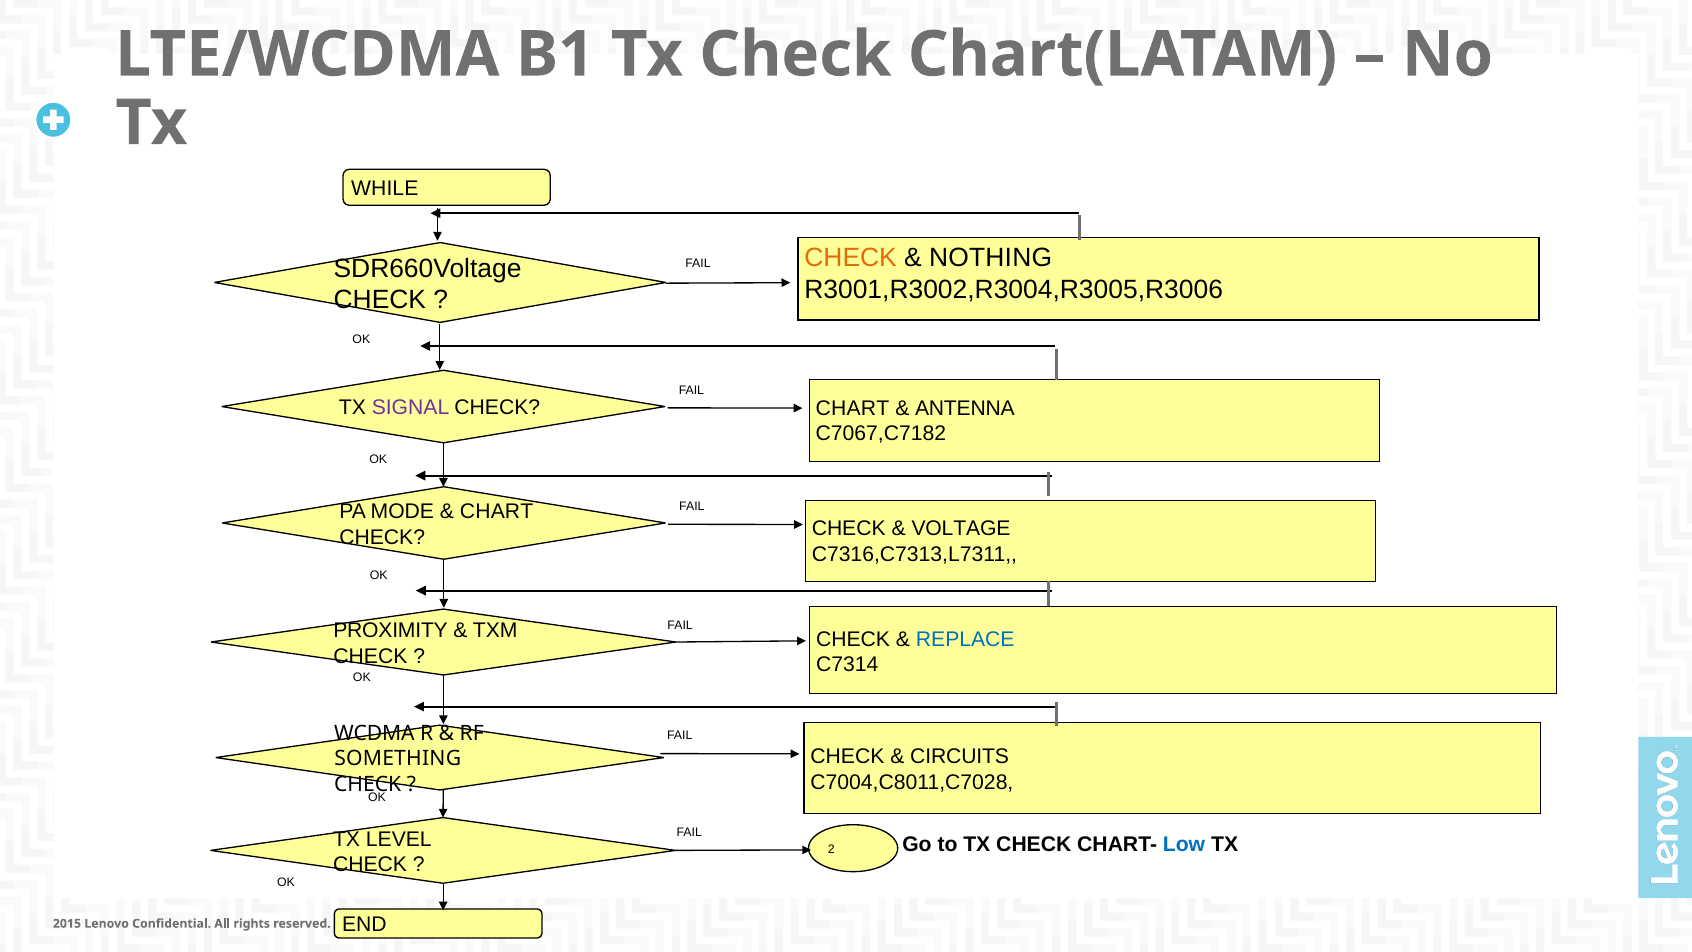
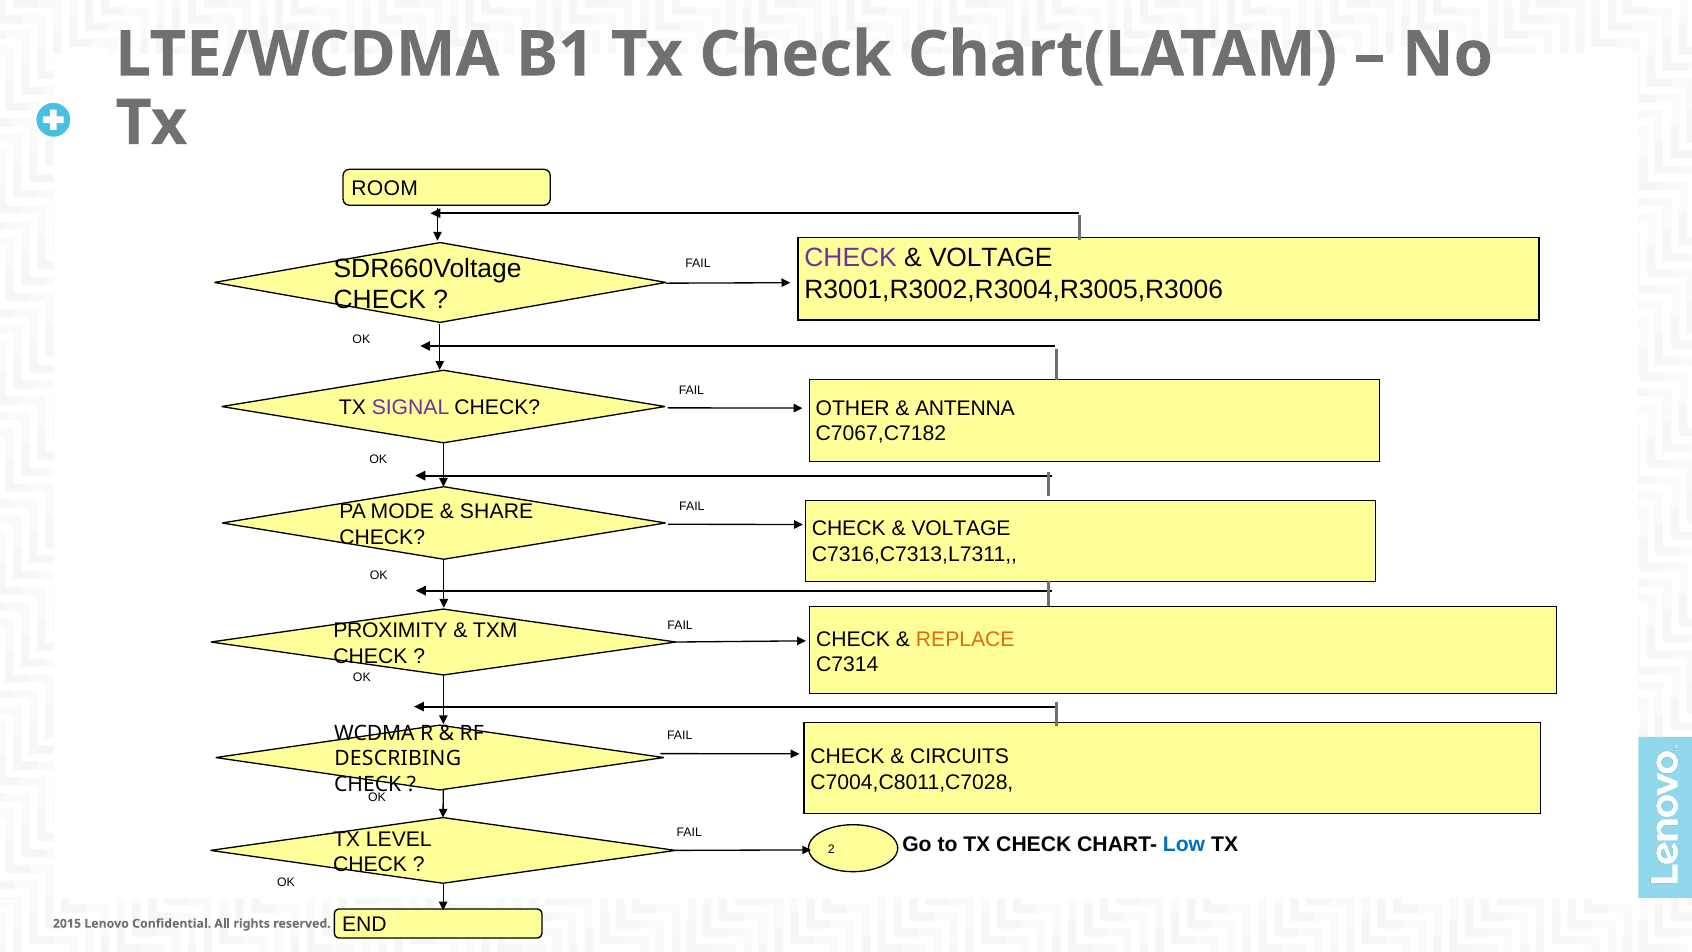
WHILE: WHILE -> ROOM (385, 189)
CHECK colour: orange -> purple (851, 258)
NOTHING: NOTHING -> VOLTAGE (991, 258)
CHART: CHART -> OTHER (853, 408)
CHART: CHART -> SHARE (497, 512)
REPLACE colour: blue -> orange (965, 639)
SOMETHING: SOMETHING -> DESCRIBING (398, 759)
